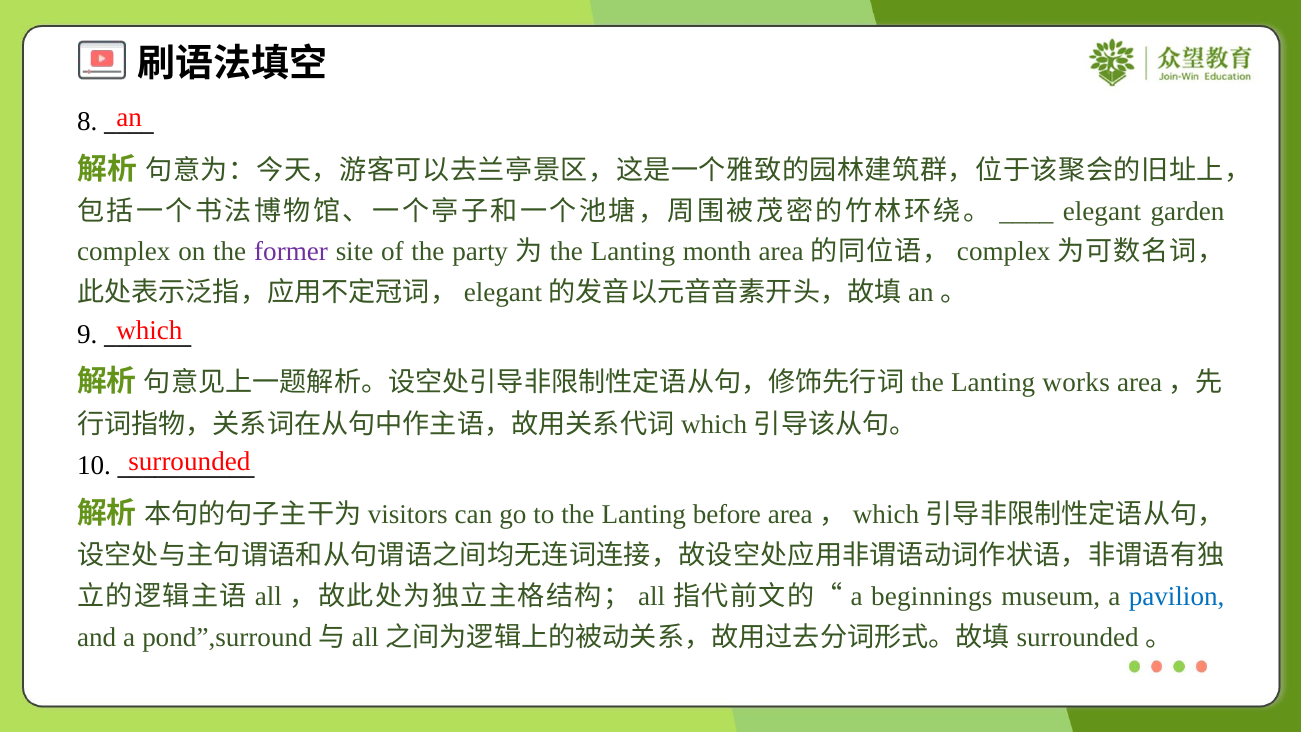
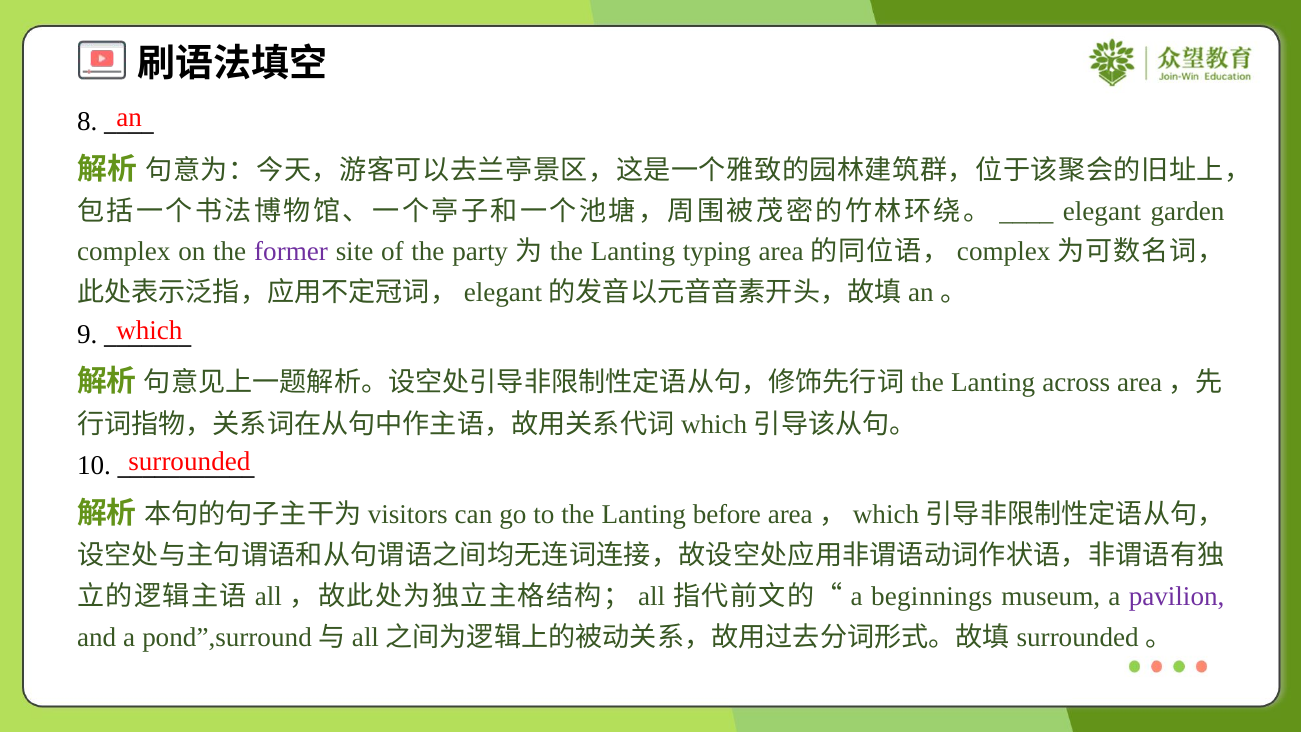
month: month -> typing (717, 252)
works: works -> across (1076, 383)
pavilion colour: blue -> purple (1177, 596)
